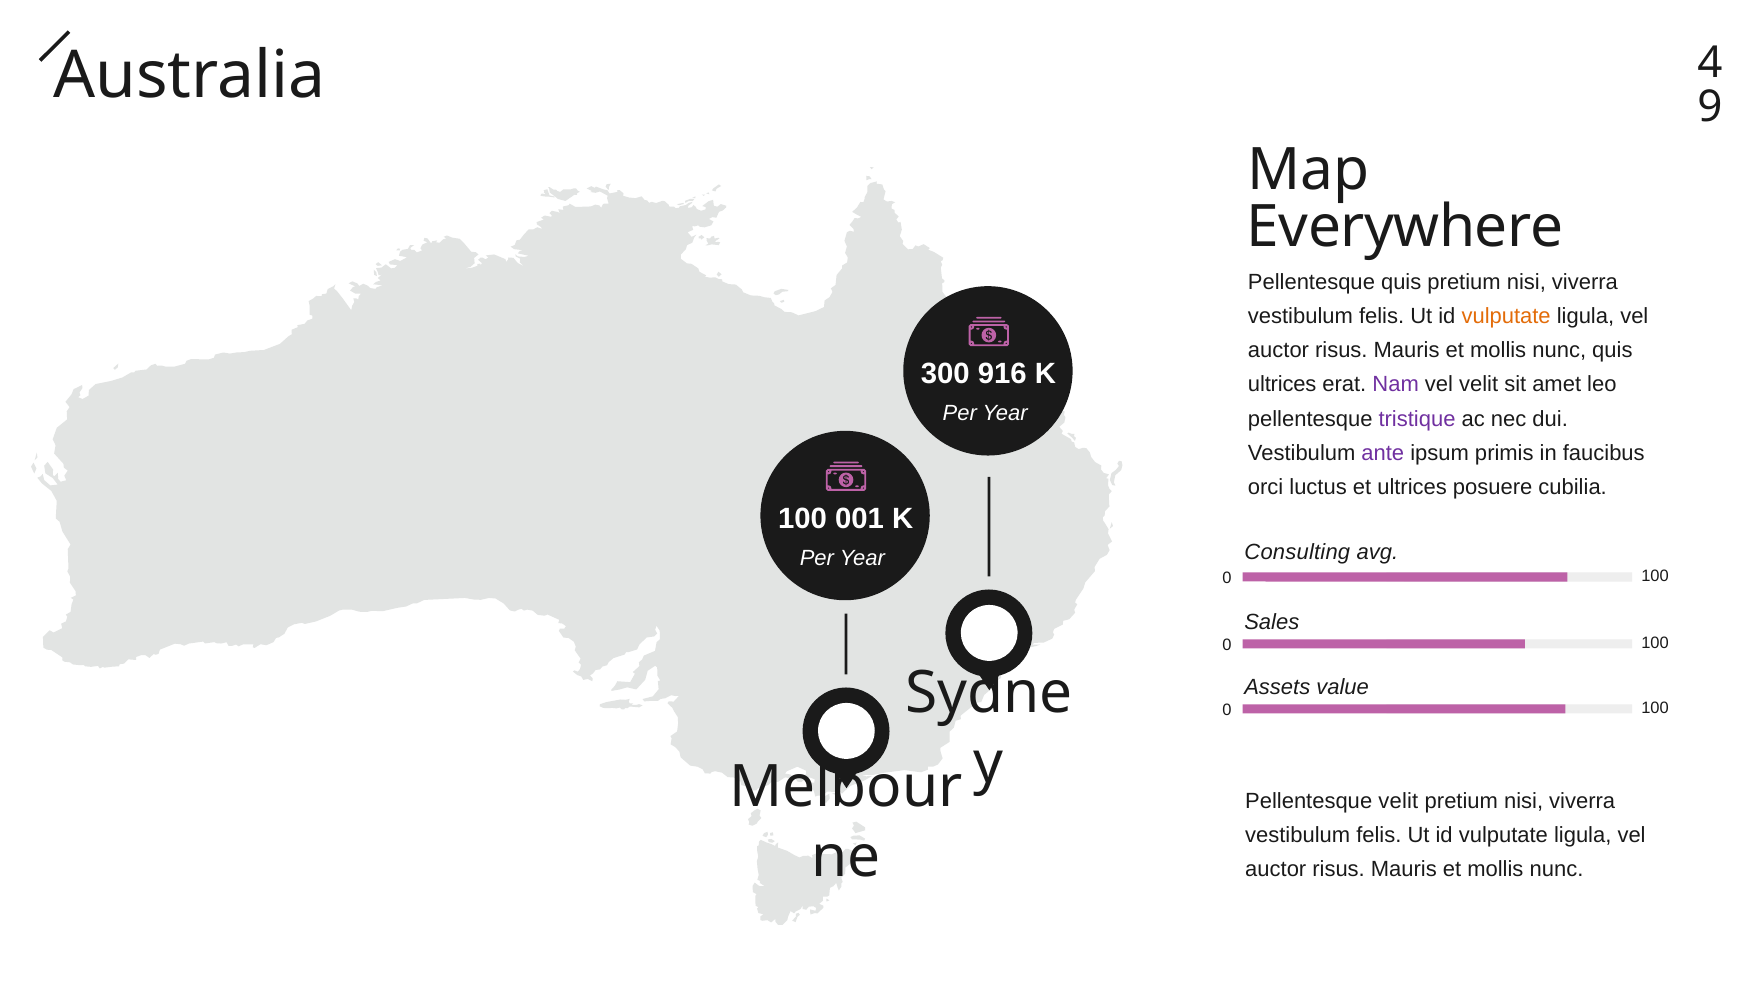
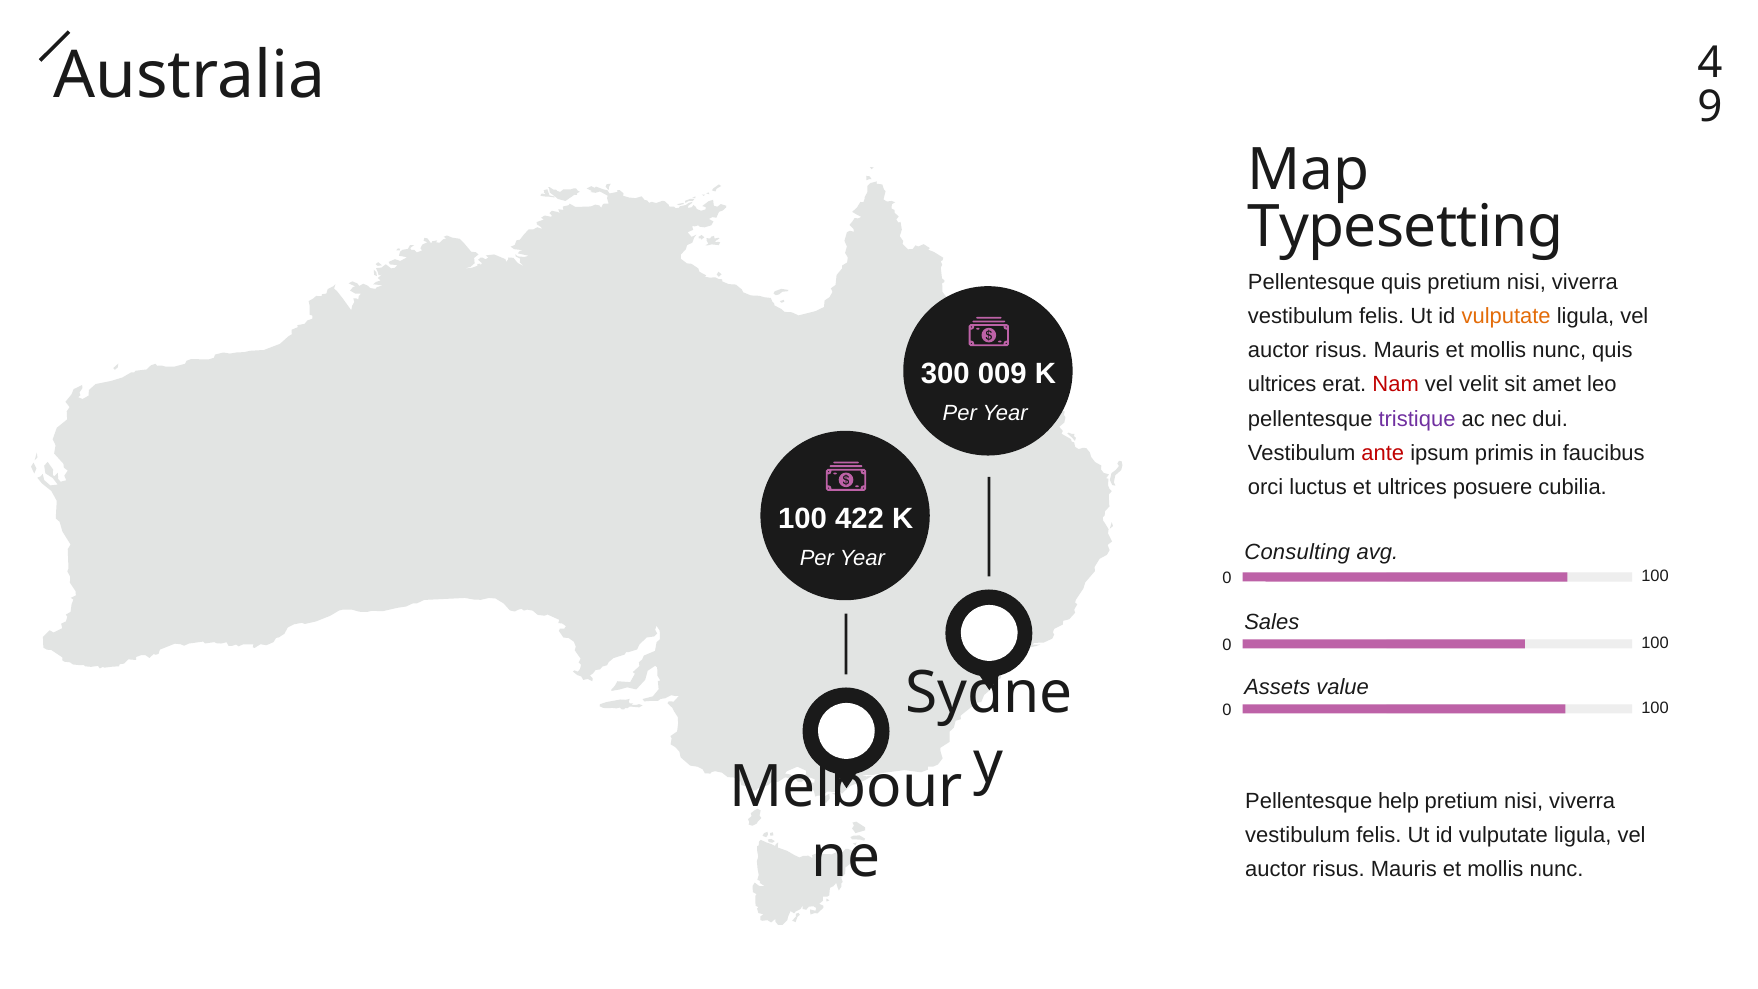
Everywhere: Everywhere -> Typesetting (1405, 227)
916: 916 -> 009 (1002, 374)
Nam colour: purple -> red (1396, 385)
ante colour: purple -> red (1383, 453)
001: 001 -> 422 (859, 519)
Pellentesque velit: velit -> help (1399, 801)
